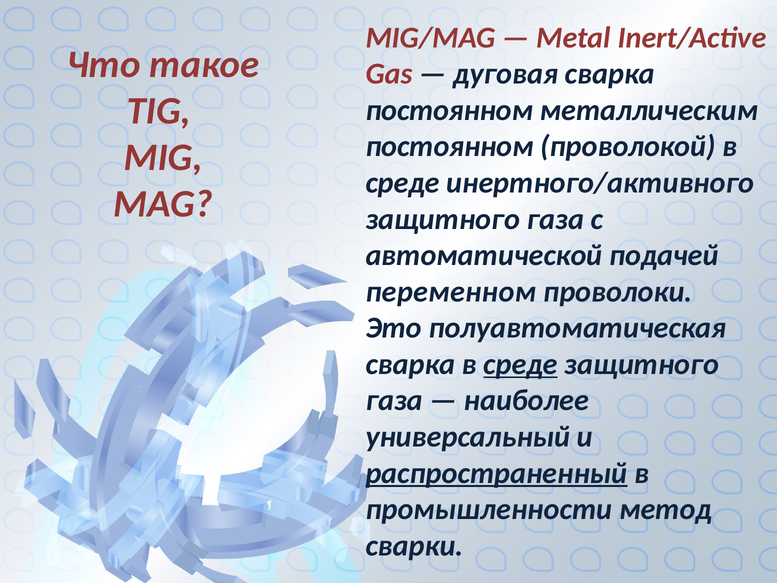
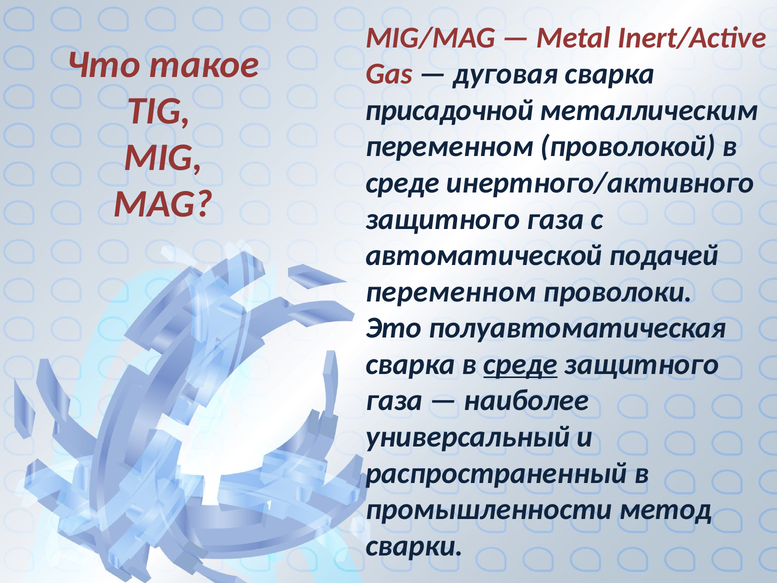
постоянном: постоянном -> присадочной (449, 110)
постоянном: постоянном -> переменном (450, 146)
распространенный underline: present -> none (496, 473)
